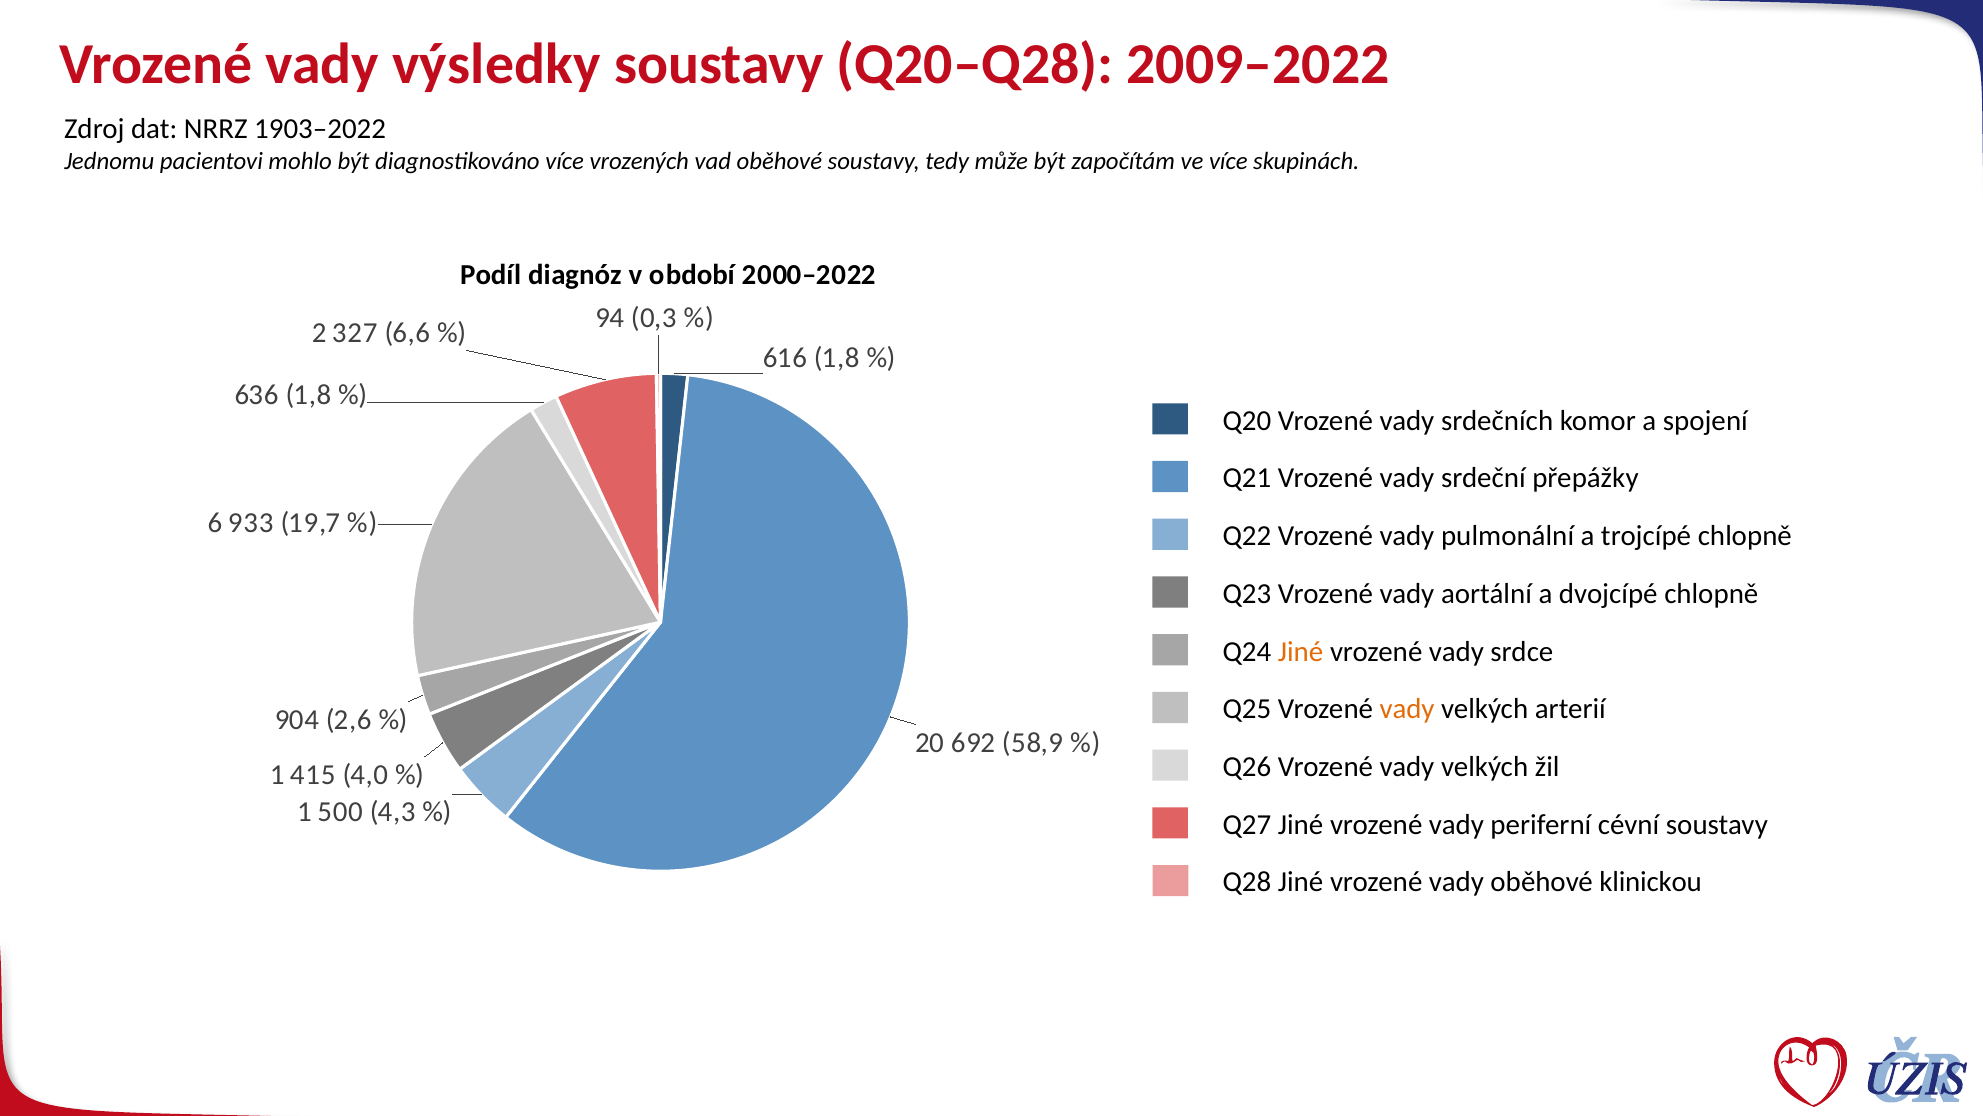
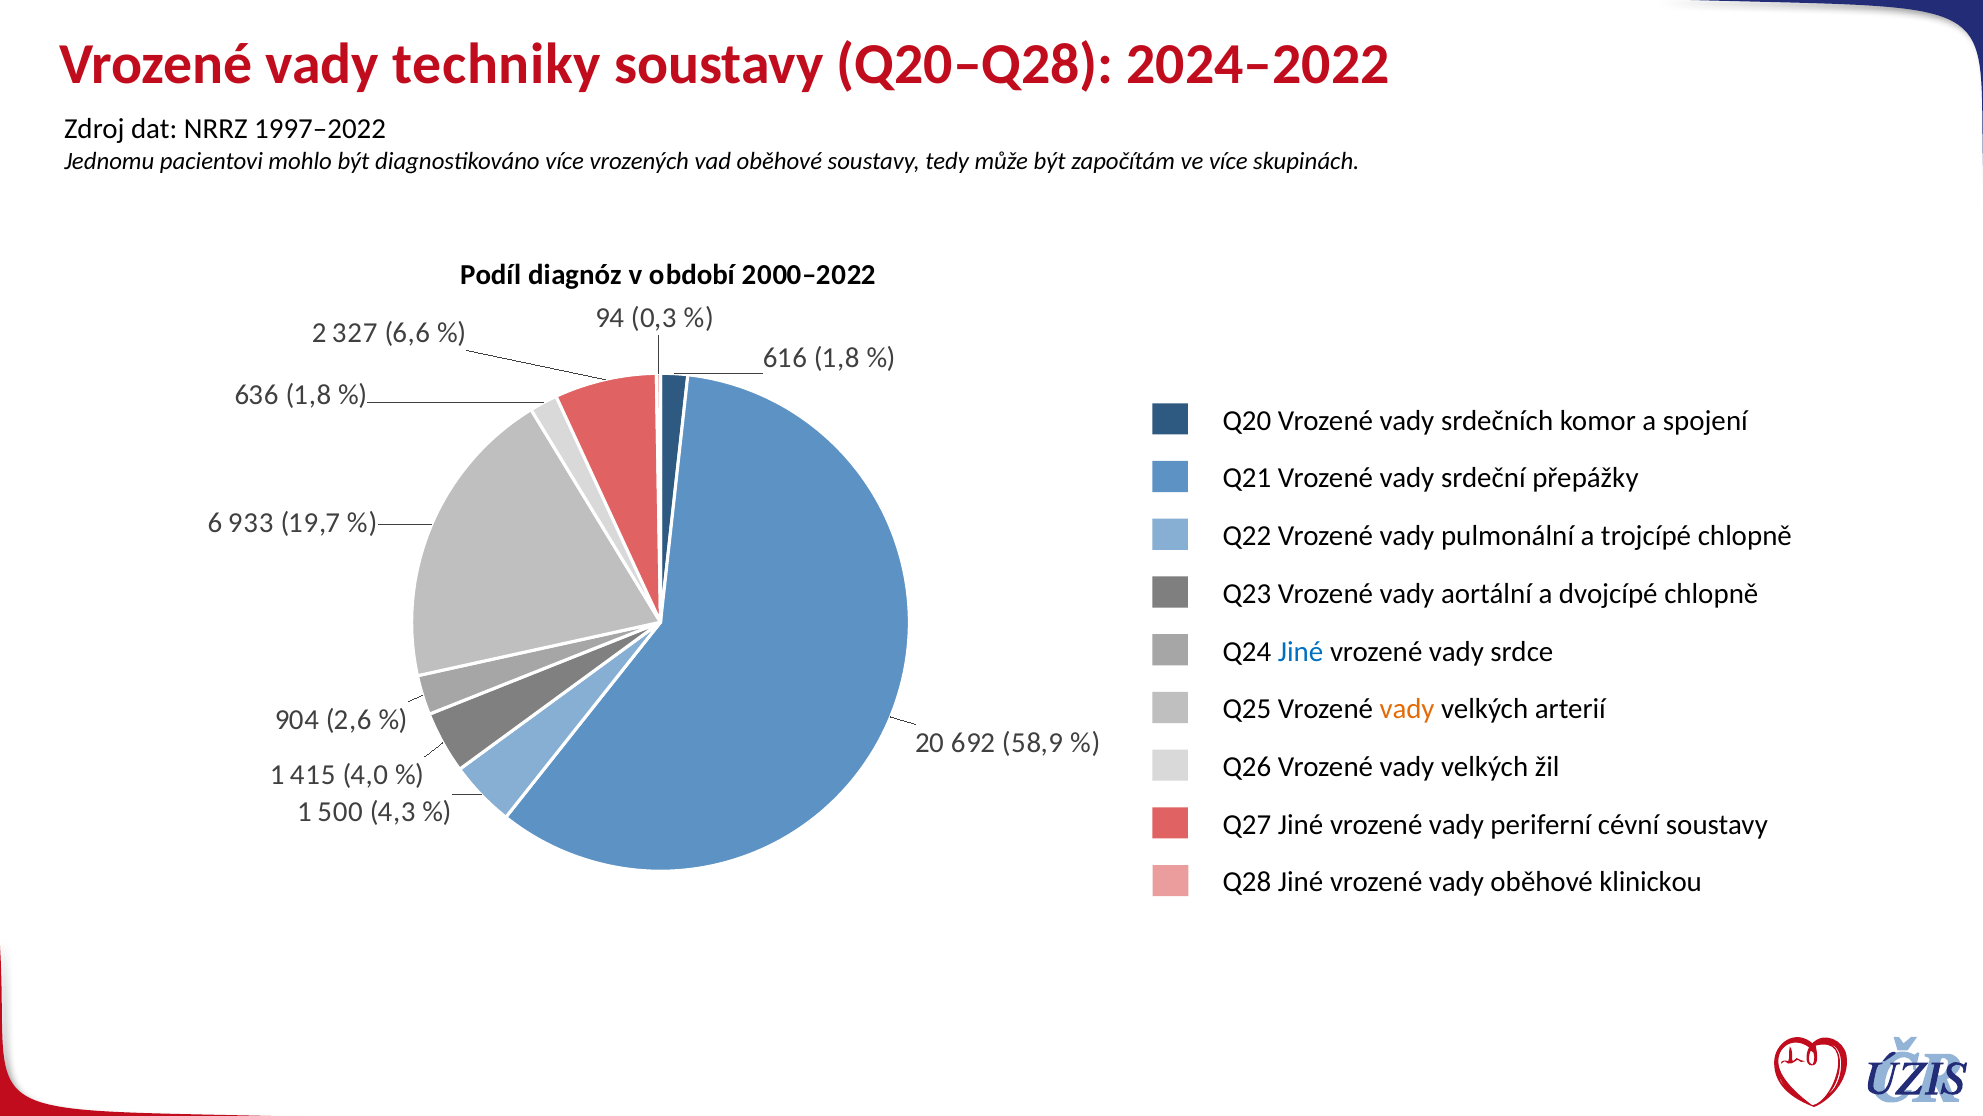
výsledky: výsledky -> techniky (496, 64)
2009–2022: 2009–2022 -> 2024–2022 (1258, 64)
1903–2022: 1903–2022 -> 1997–2022 (320, 129)
Jiné colour: orange -> blue (1301, 651)
